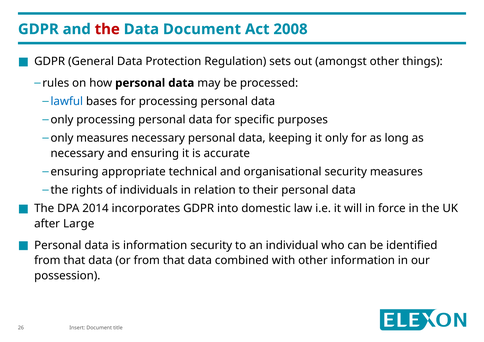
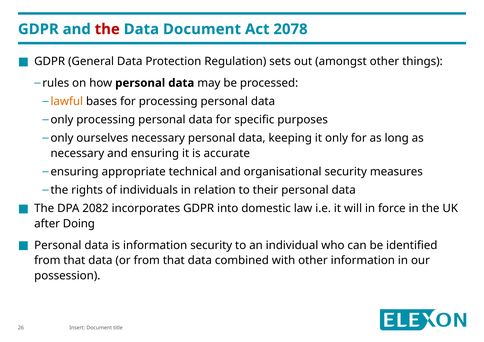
2008: 2008 -> 2078 (291, 29)
lawful colour: blue -> orange (67, 101)
only measures: measures -> ourselves (102, 138)
2014: 2014 -> 2082 (96, 209)
Large: Large -> Doing (79, 224)
